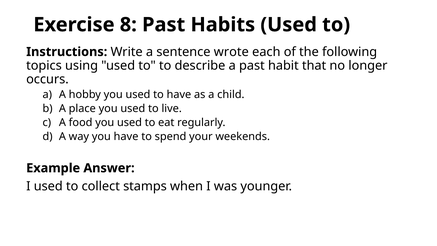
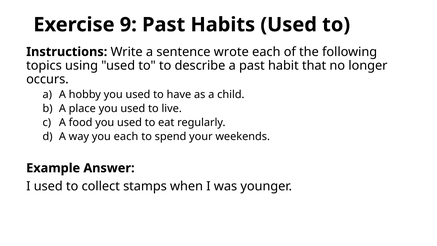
8: 8 -> 9 (128, 25)
you have: have -> each (126, 137)
